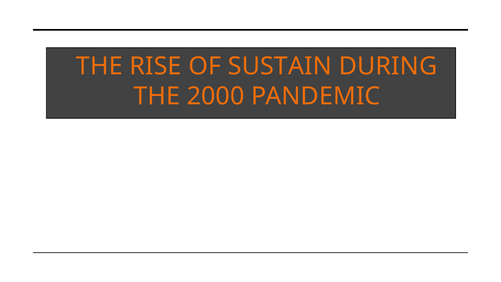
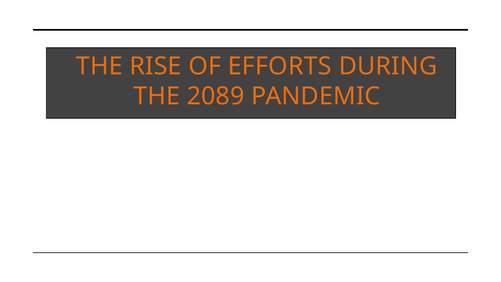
SUSTAIN: SUSTAIN -> EFFORTS (280, 66)
2000: 2000 -> 2089 (216, 96)
